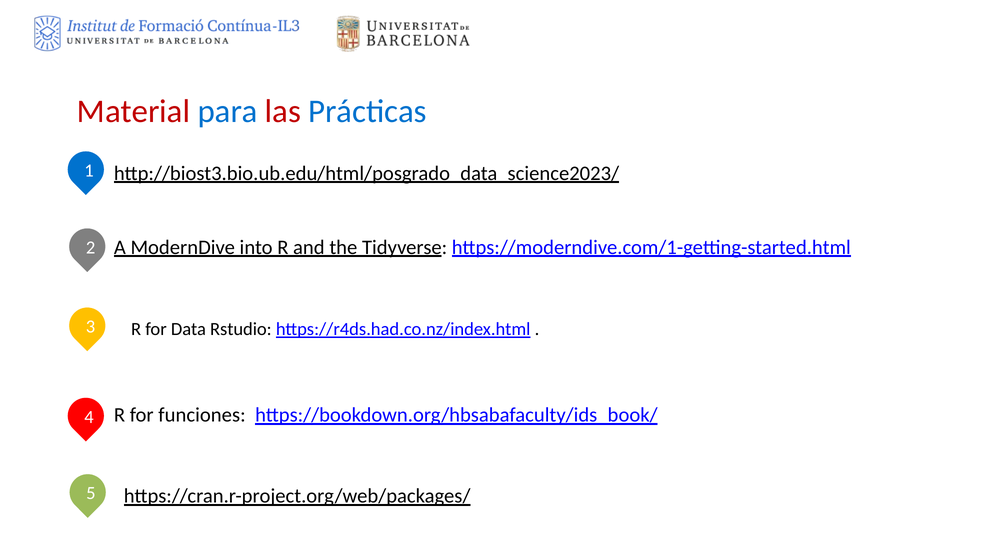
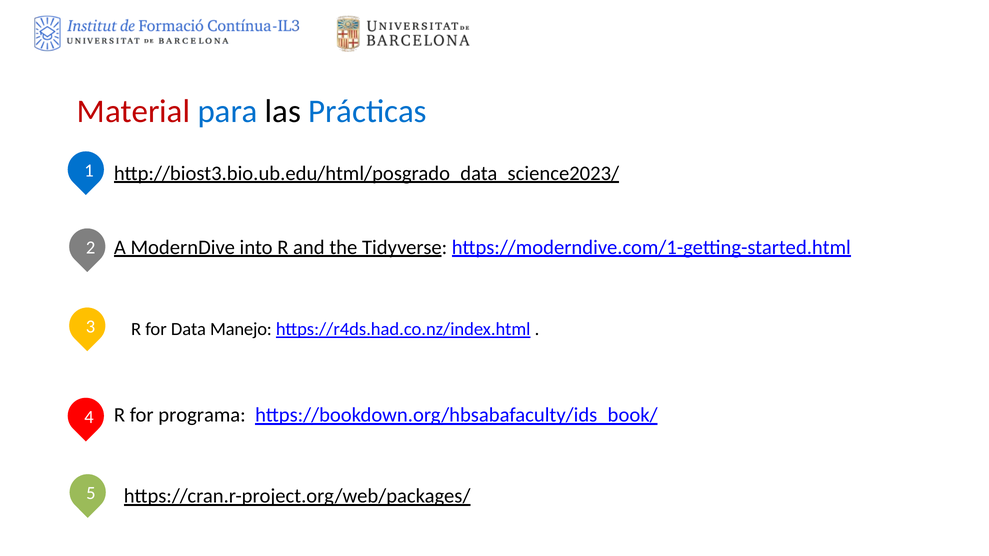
las colour: red -> black (283, 111)
Rstudio: Rstudio -> Manejo (241, 329)
funciones: funciones -> programa (202, 415)
